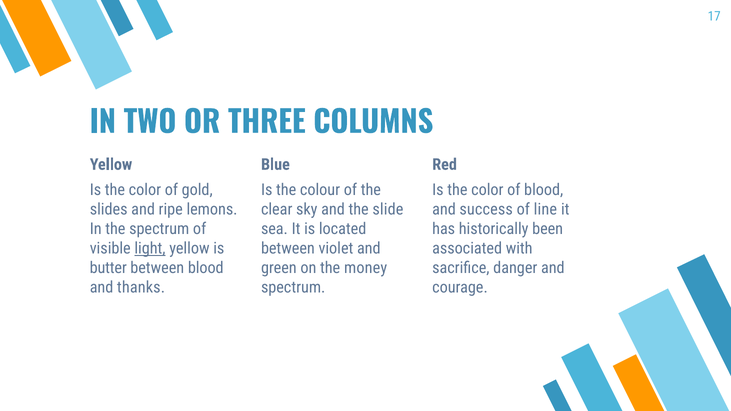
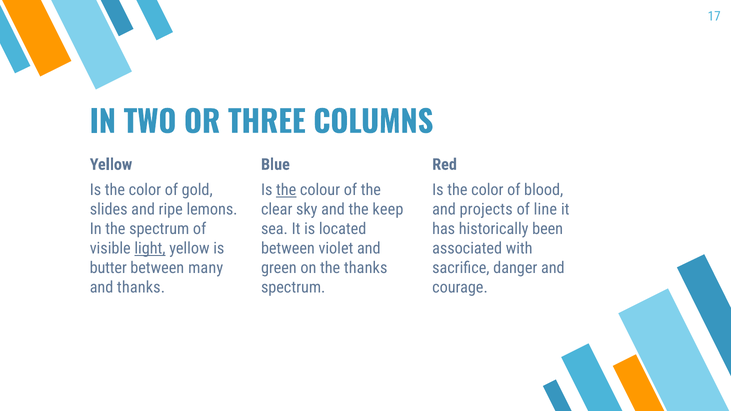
the underline: none -> present (286, 190)
slide: slide -> keep (388, 210)
success: success -> projects (486, 210)
between blood: blood -> many (206, 268)
the money: money -> thanks (366, 268)
